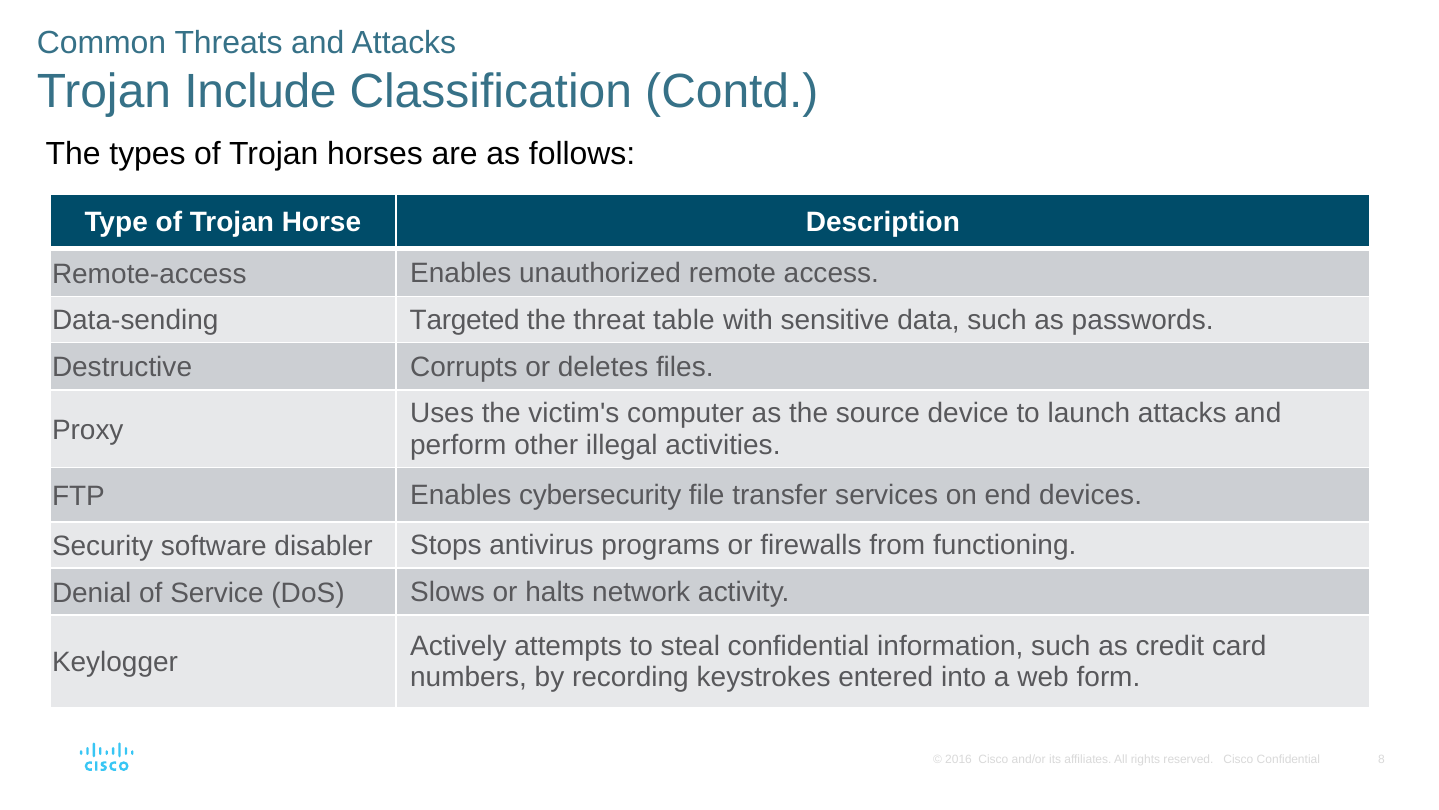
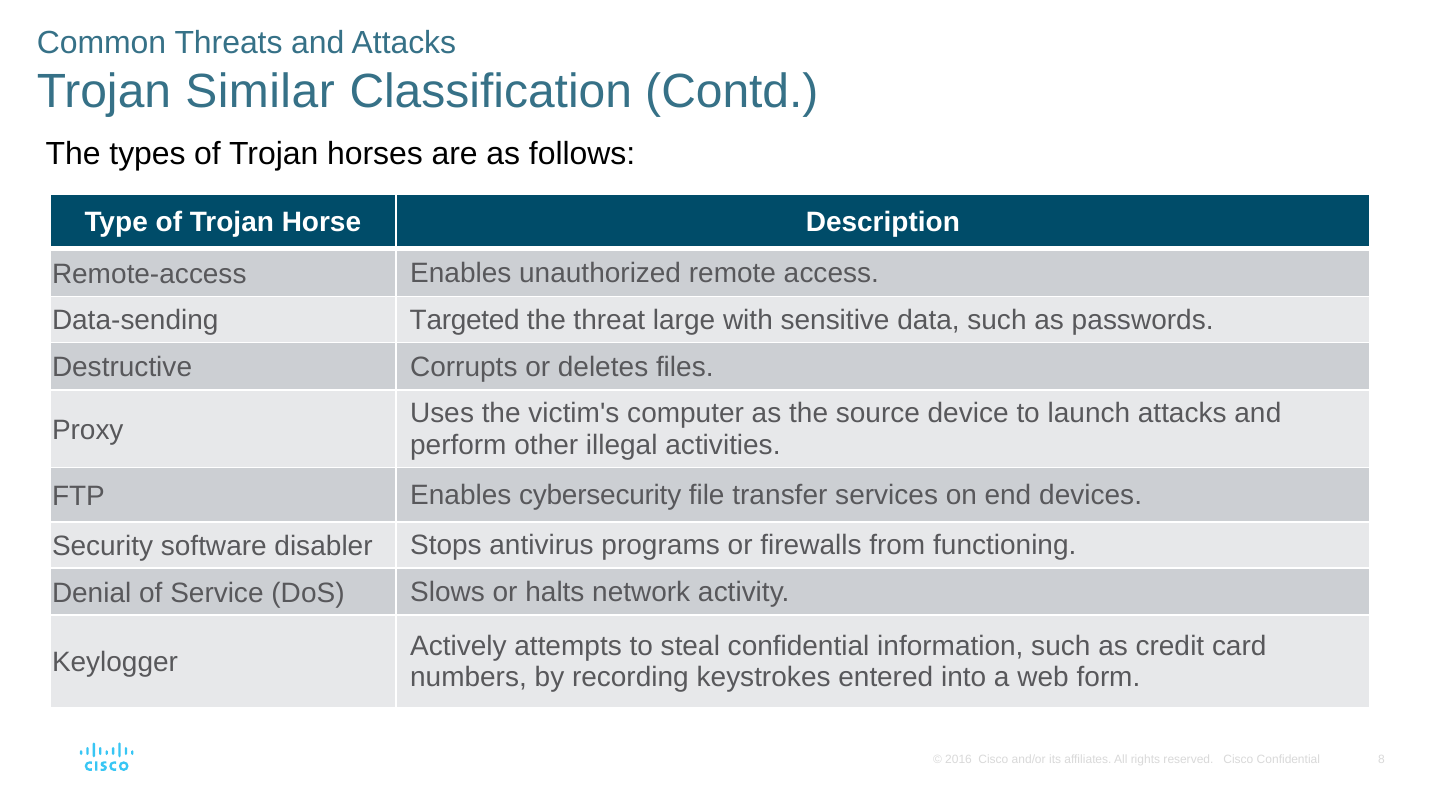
Include: Include -> Similar (260, 92)
table: table -> large (684, 320)
